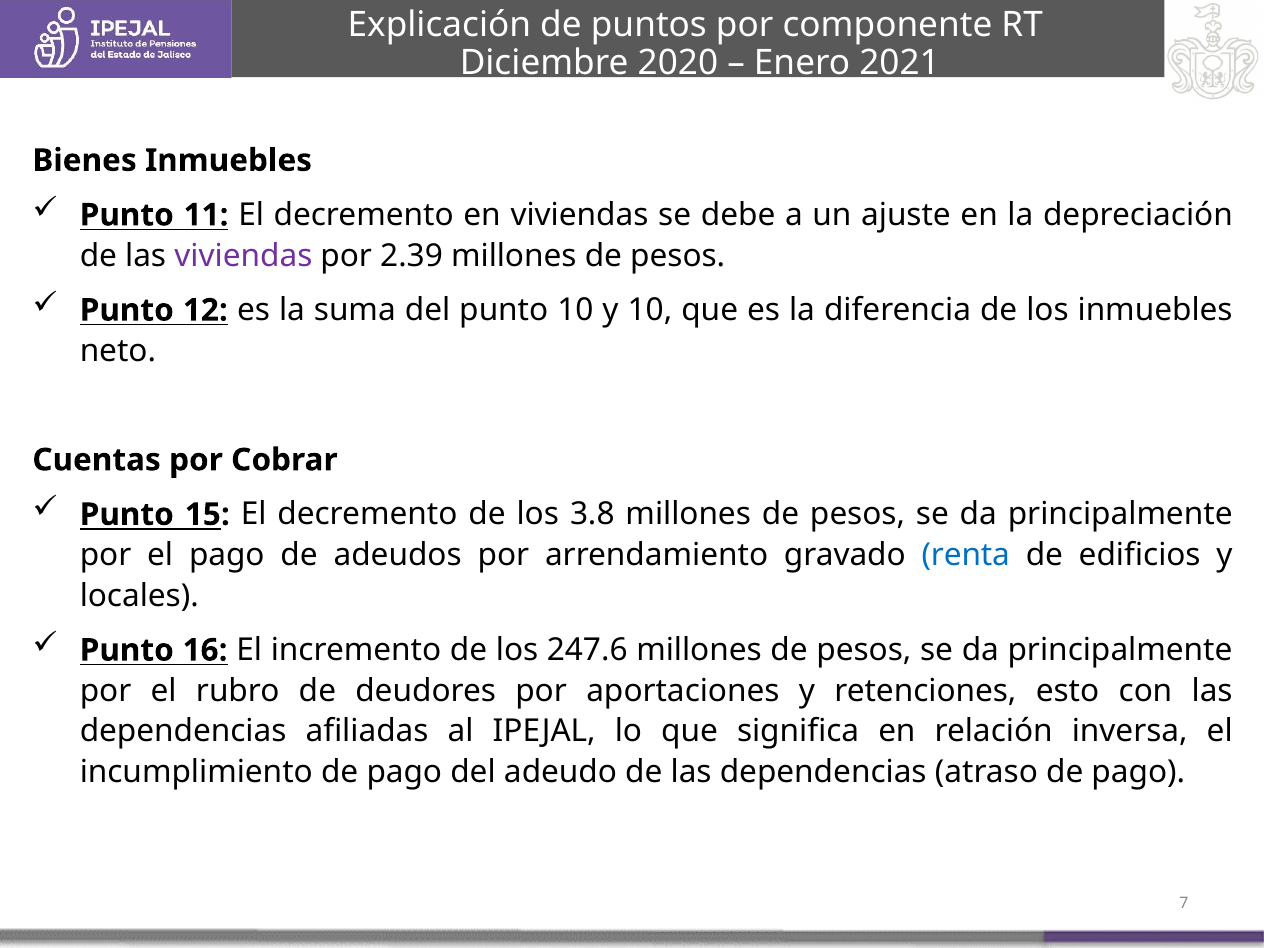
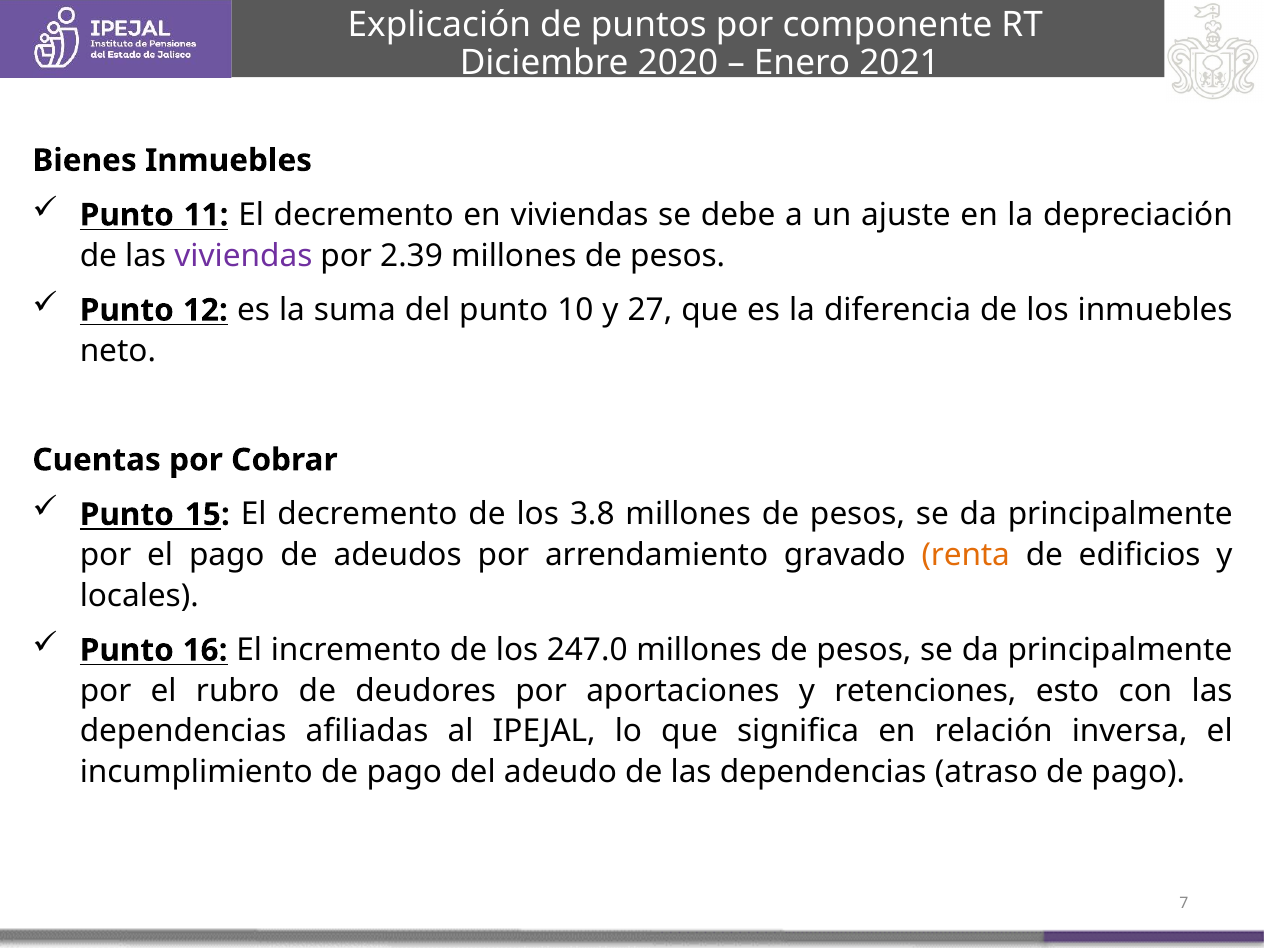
y 10: 10 -> 27 (650, 310)
renta colour: blue -> orange (966, 555)
247.6: 247.6 -> 247.0 (587, 650)
